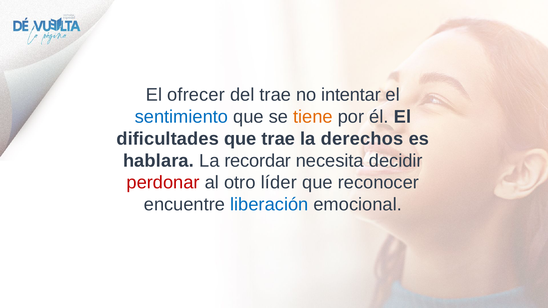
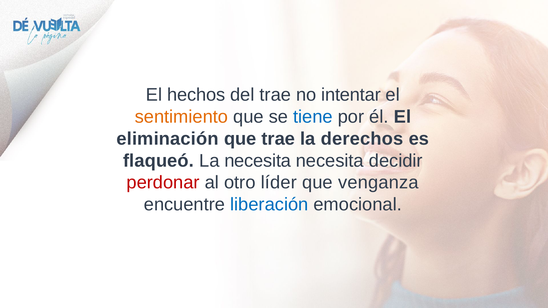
ofrecer: ofrecer -> hechos (196, 95)
sentimiento colour: blue -> orange (181, 117)
tiene colour: orange -> blue (313, 117)
dificultades: dificultades -> eliminación (168, 139)
hablara: hablara -> flaqueó (158, 161)
La recordar: recordar -> necesita (258, 161)
reconocer: reconocer -> venganza (378, 183)
